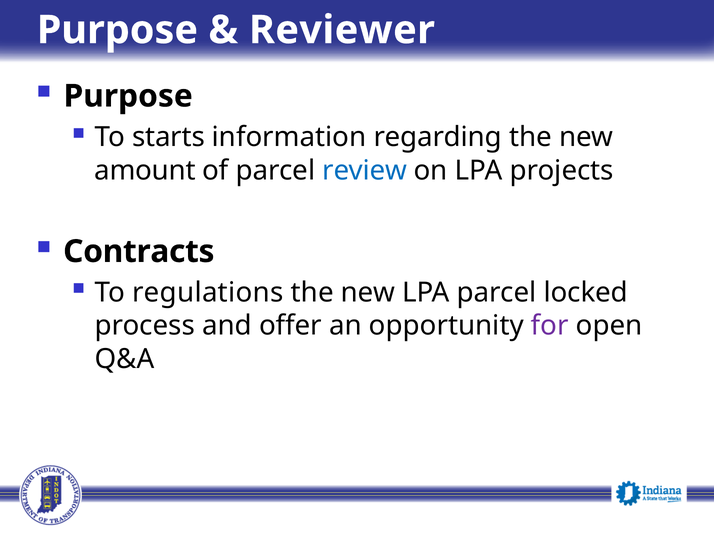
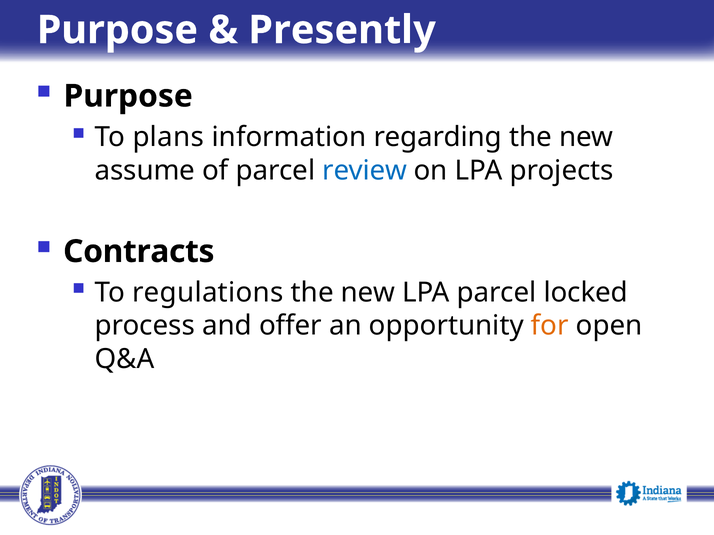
Reviewer: Reviewer -> Presently (342, 30)
starts: starts -> plans (168, 137)
amount: amount -> assume (145, 171)
for colour: purple -> orange (550, 326)
